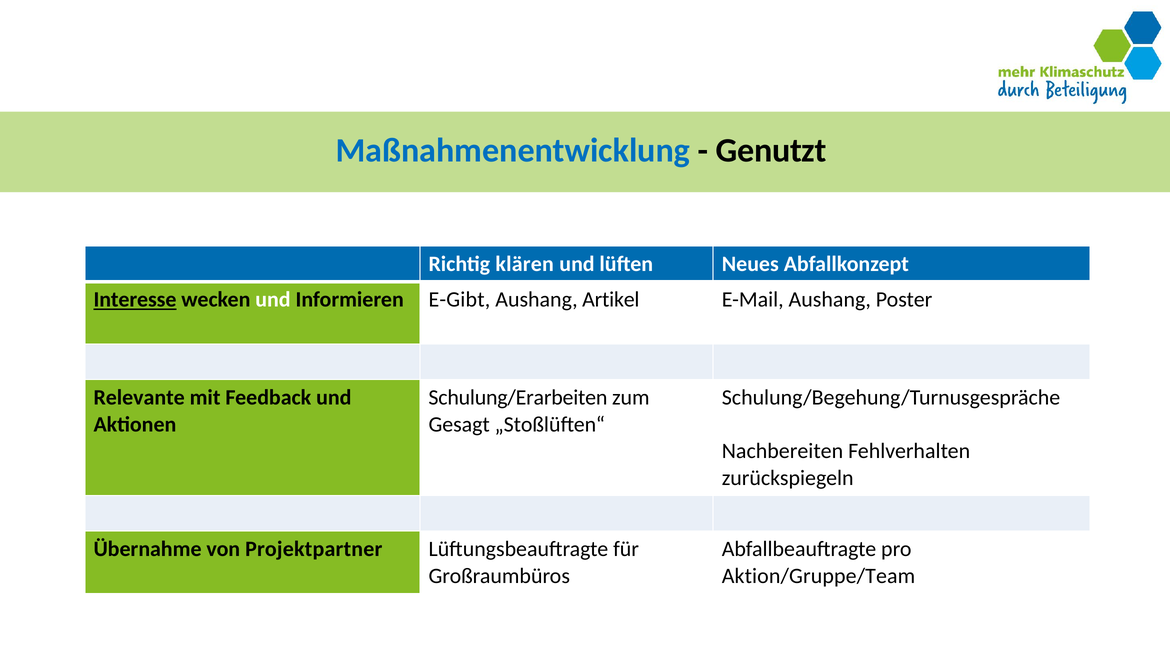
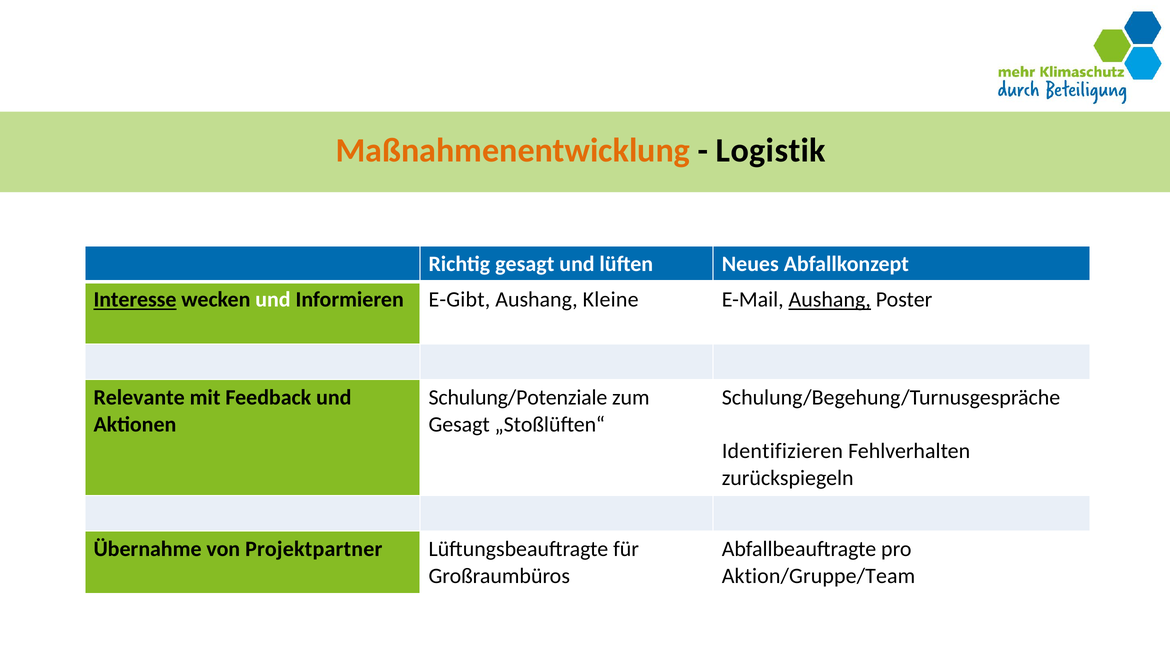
Maßnahmenentwicklung colour: blue -> orange (513, 150)
Genutzt: Genutzt -> Logistik (771, 150)
Richtig klären: klären -> gesagt (525, 264)
Artikel: Artikel -> Kleine (611, 300)
Aushang underline: none -> present (830, 300)
Schulung/Erarbeiten: Schulung/Erarbeiten -> Schulung/Potenziale (518, 398)
Nachbereiten: Nachbereiten -> Identifizieren (782, 451)
